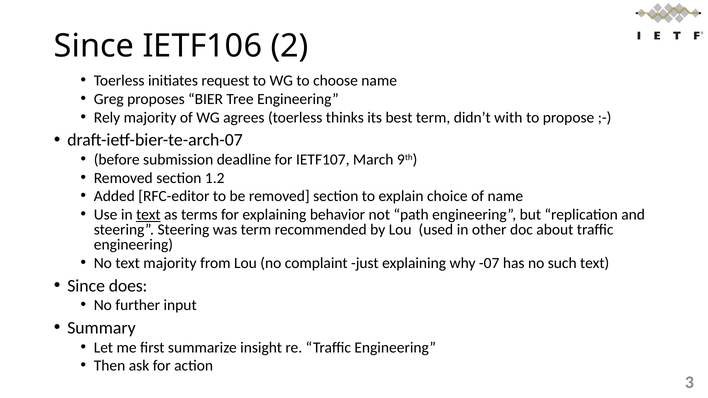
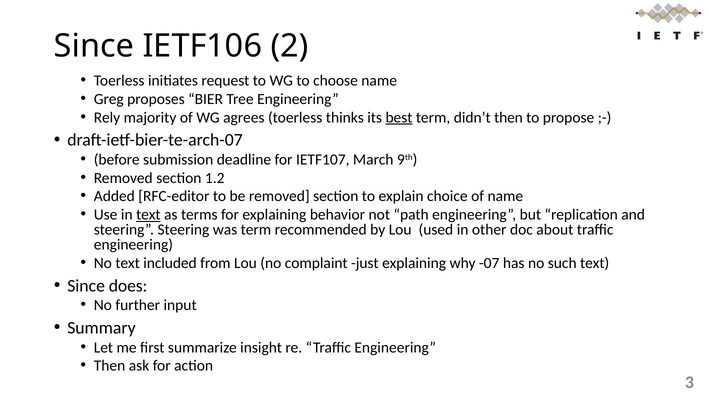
best underline: none -> present (399, 118)
didn’t with: with -> then (509, 118)
text majority: majority -> included (170, 263)
